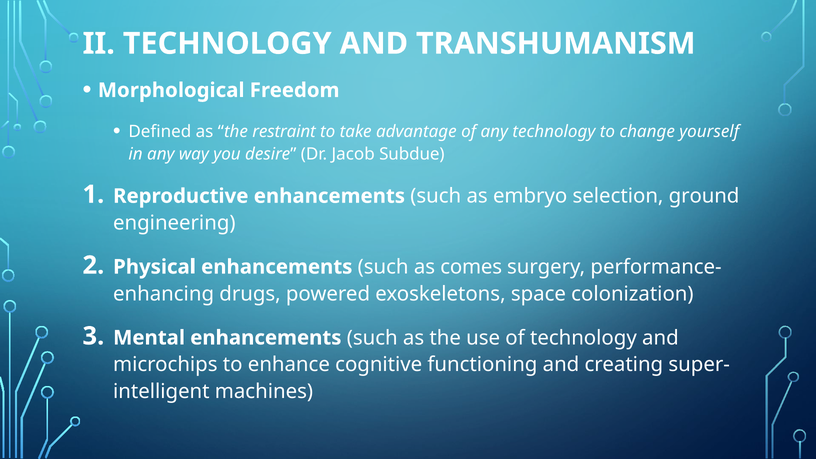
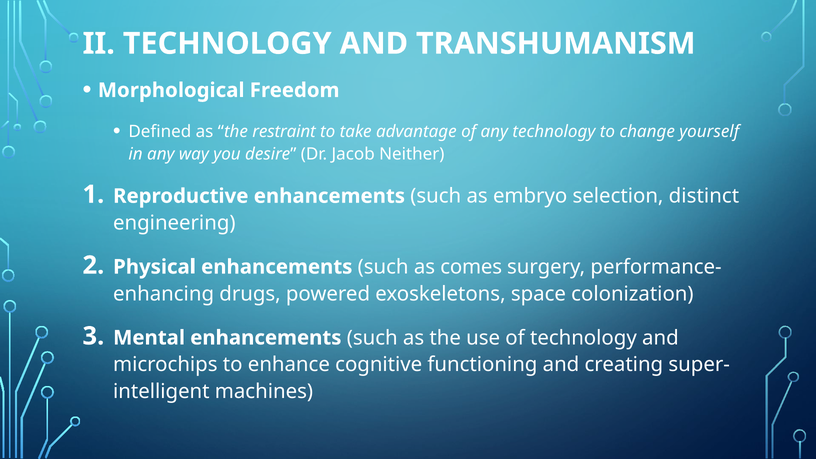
Subdue: Subdue -> Neither (412, 154)
ground: ground -> distinct (704, 196)
